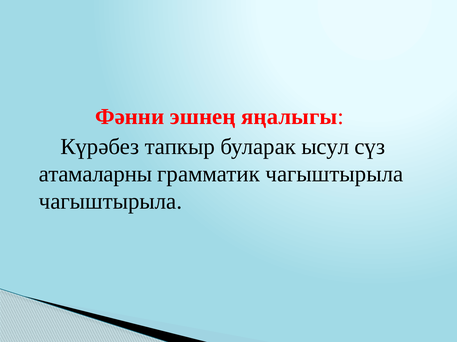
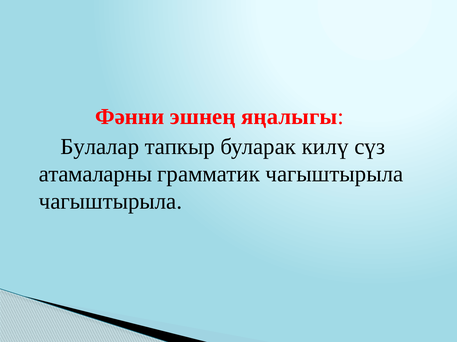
Күрәбез: Күрәбез -> Булалар (100, 147)
ысул: ысул -> килү (325, 147)
